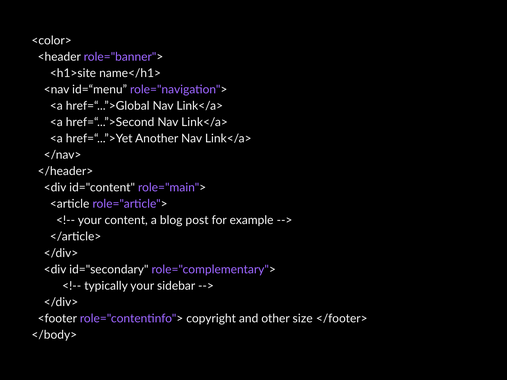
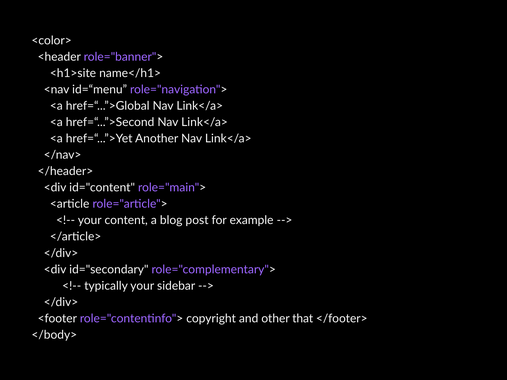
size: size -> that (303, 319)
